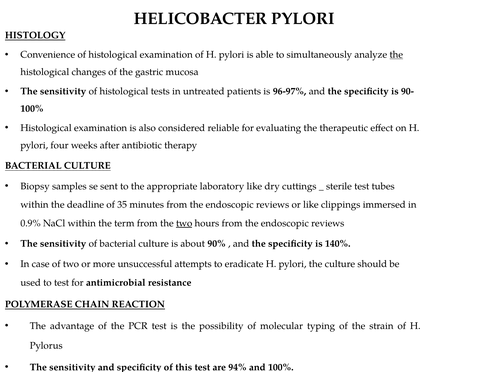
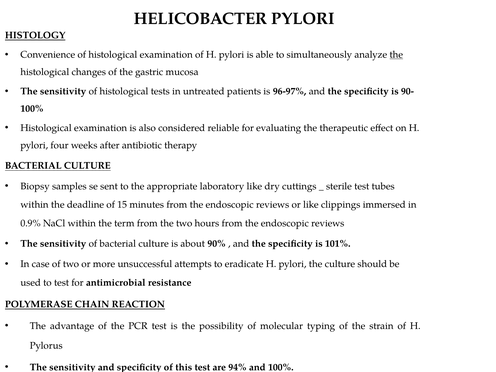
35: 35 -> 15 (122, 205)
two underline: present -> none (184, 223)
140%: 140% -> 101% (338, 244)
